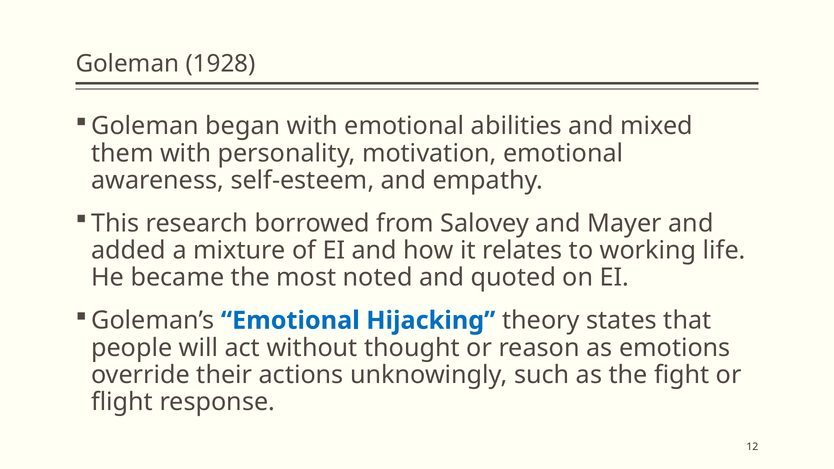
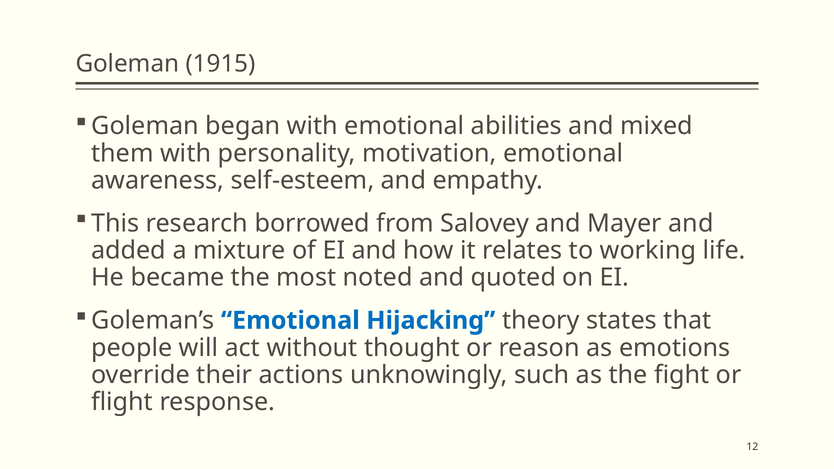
1928: 1928 -> 1915 (221, 64)
